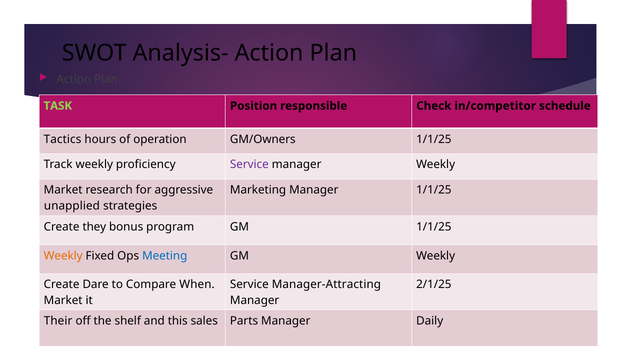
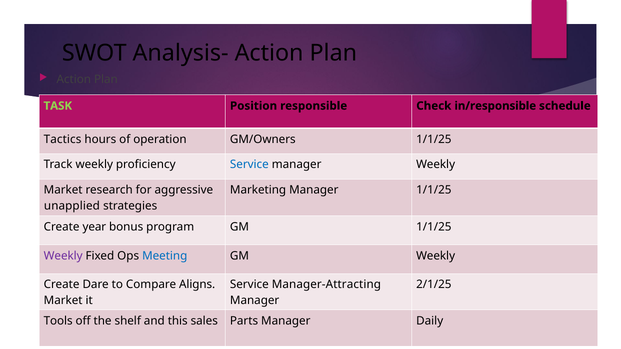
in/competitor: in/competitor -> in/responsible (495, 106)
Service colour: purple -> blue (249, 165)
they: they -> year (94, 227)
Weekly colour: orange -> purple (63, 256)
When: When -> Aligns (197, 285)
Their: Their -> Tools (58, 321)
